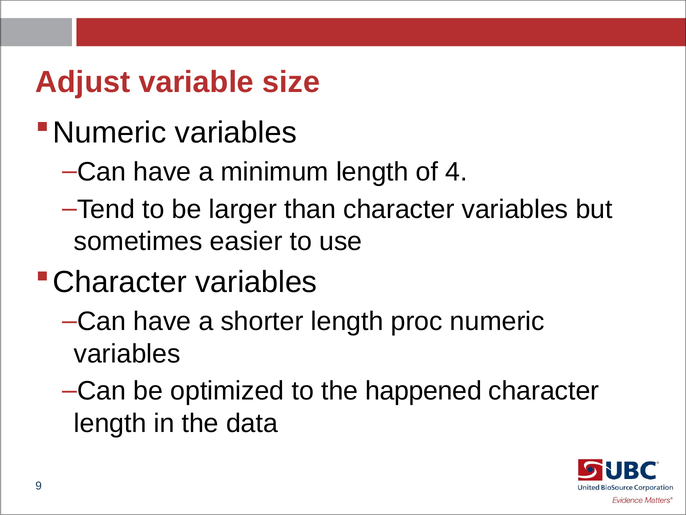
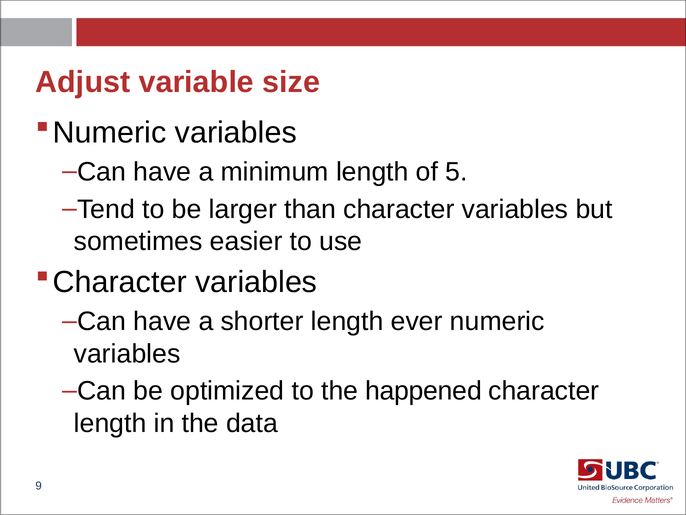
4: 4 -> 5 (457, 172)
proc: proc -> ever (417, 321)
